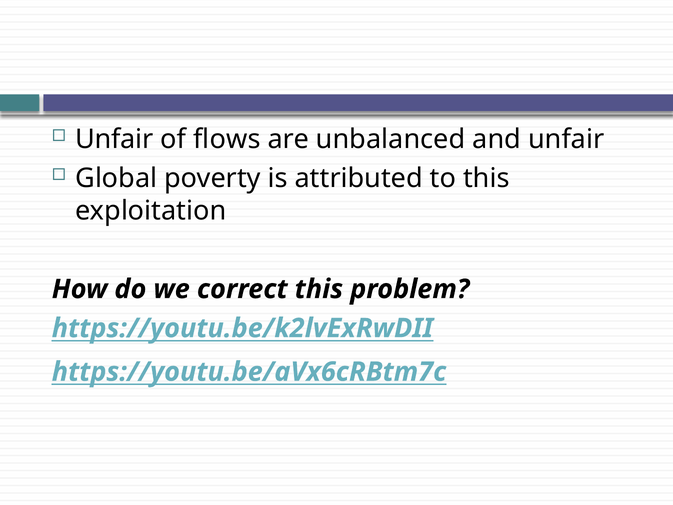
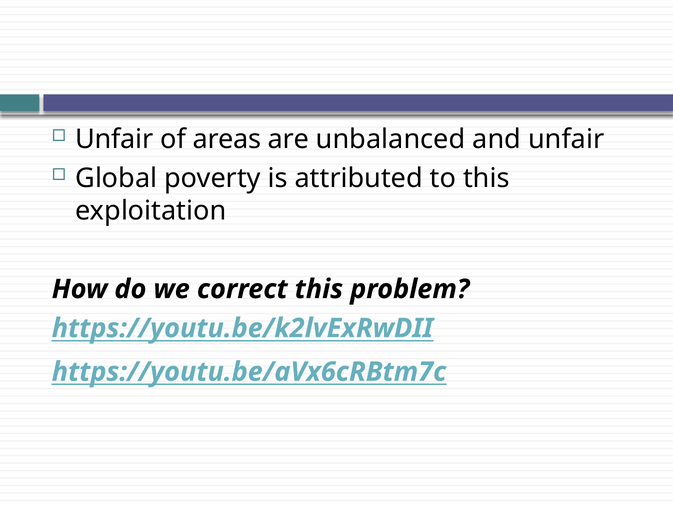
flows: flows -> areas (227, 139)
